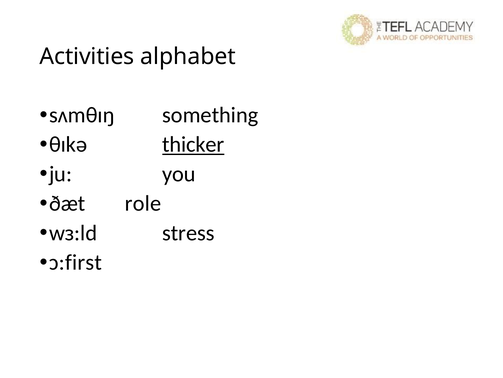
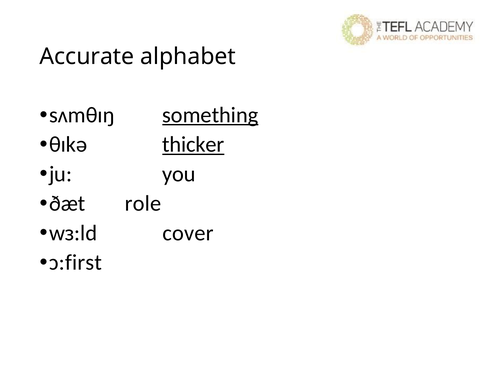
Activities: Activities -> Accurate (87, 56)
something underline: none -> present (210, 115)
stress: stress -> cover (188, 233)
